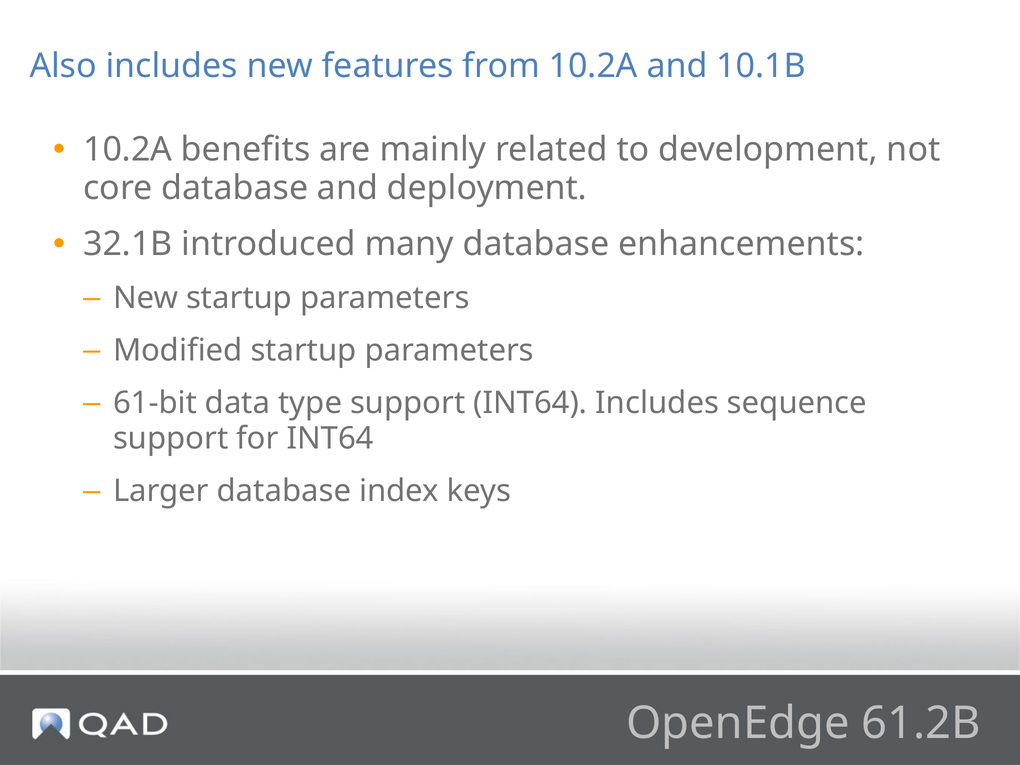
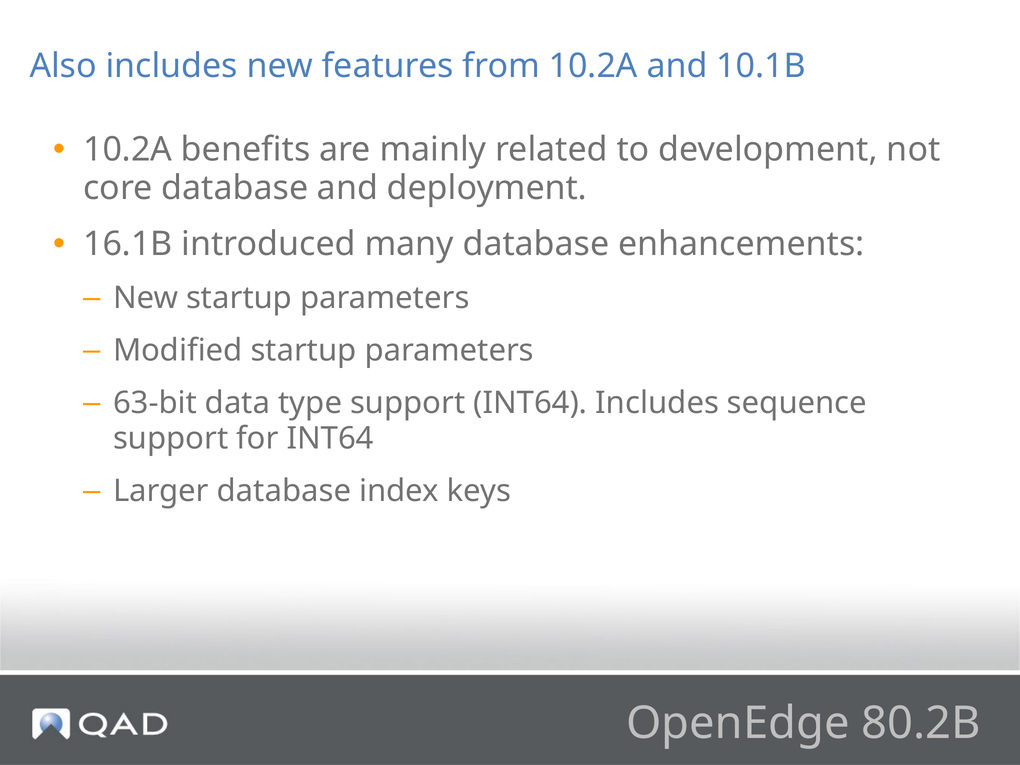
32.1B: 32.1B -> 16.1B (128, 244)
61-bit: 61-bit -> 63-bit (155, 403)
61.2B: 61.2B -> 80.2B (921, 723)
